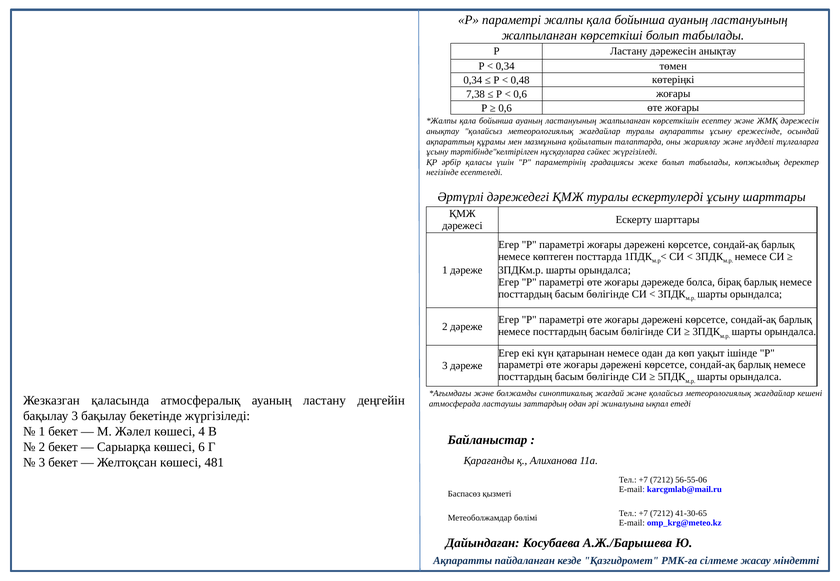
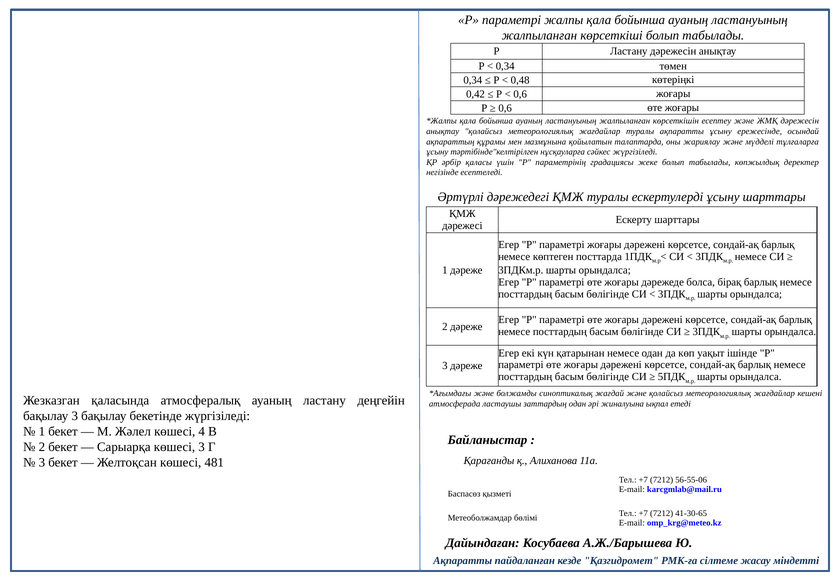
7,38: 7,38 -> 0,42 (476, 94)
көшесі 6: 6 -> 3 (202, 447)
